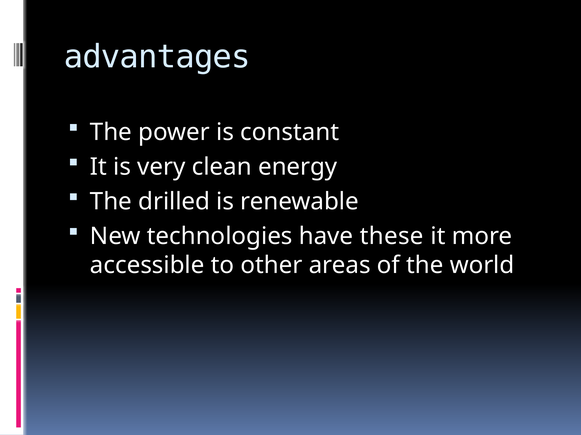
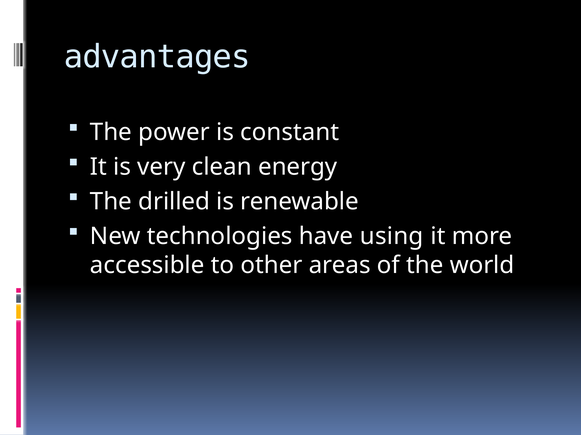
these: these -> using (392, 236)
